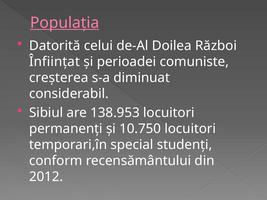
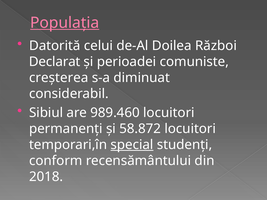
Înființat: Înființat -> Declarat (55, 62)
138.953: 138.953 -> 989.460 (115, 113)
10.750: 10.750 -> 58.872 (140, 129)
special underline: none -> present (132, 145)
2012: 2012 -> 2018 (46, 177)
